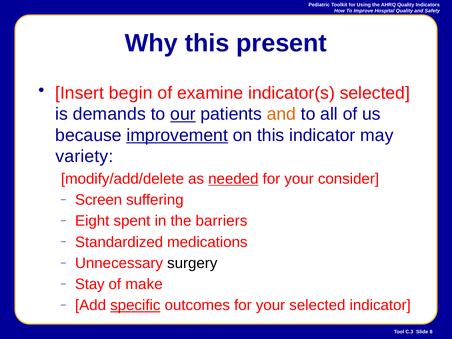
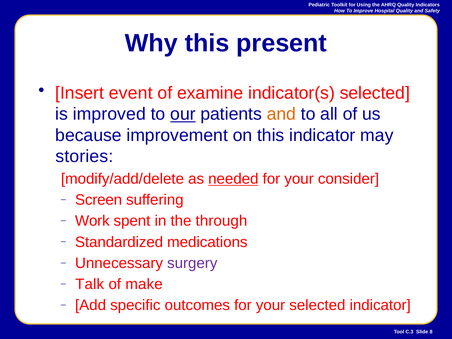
begin: begin -> event (131, 93)
demands: demands -> improved (109, 114)
improvement underline: present -> none (177, 135)
variety: variety -> stories (84, 156)
Eight: Eight -> Work (92, 221)
barriers: barriers -> through (221, 221)
surgery colour: black -> purple (192, 263)
Stay: Stay -> Talk (90, 284)
specific underline: present -> none (135, 305)
